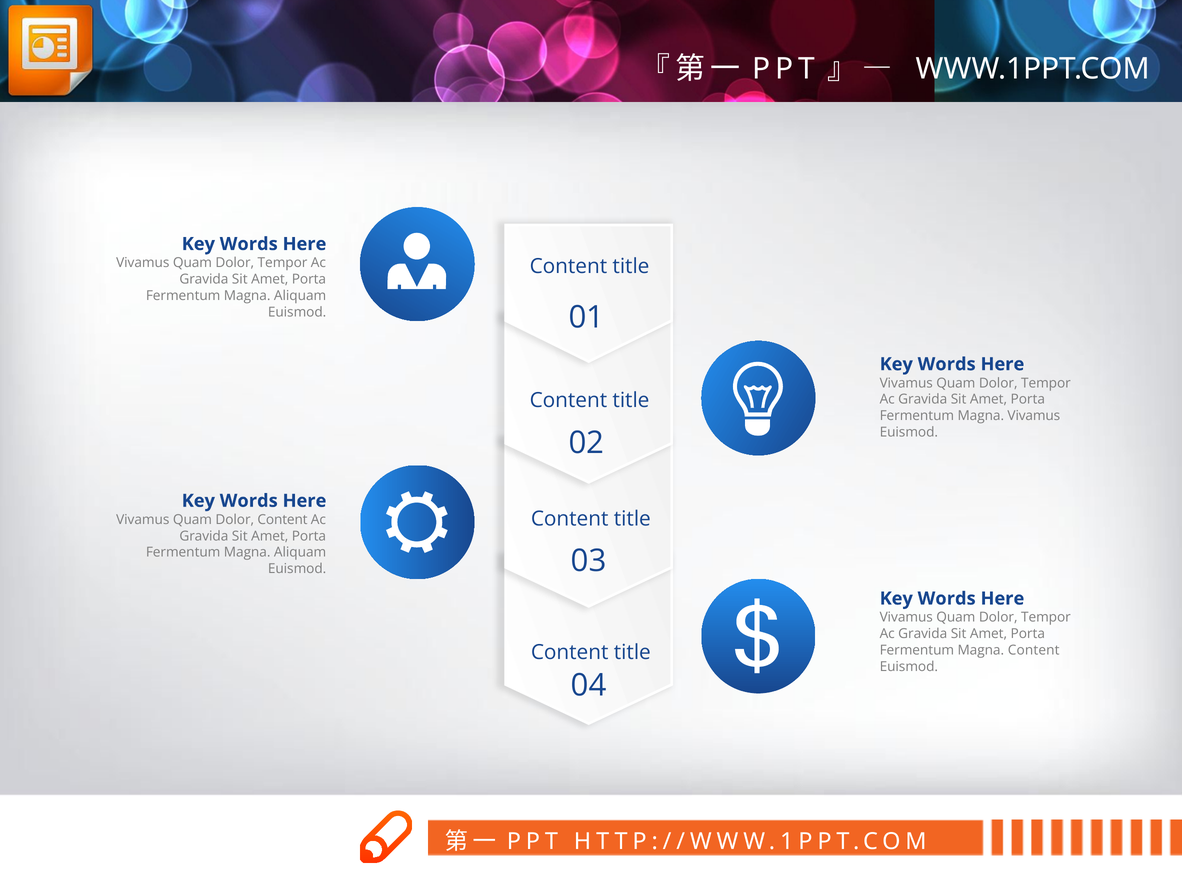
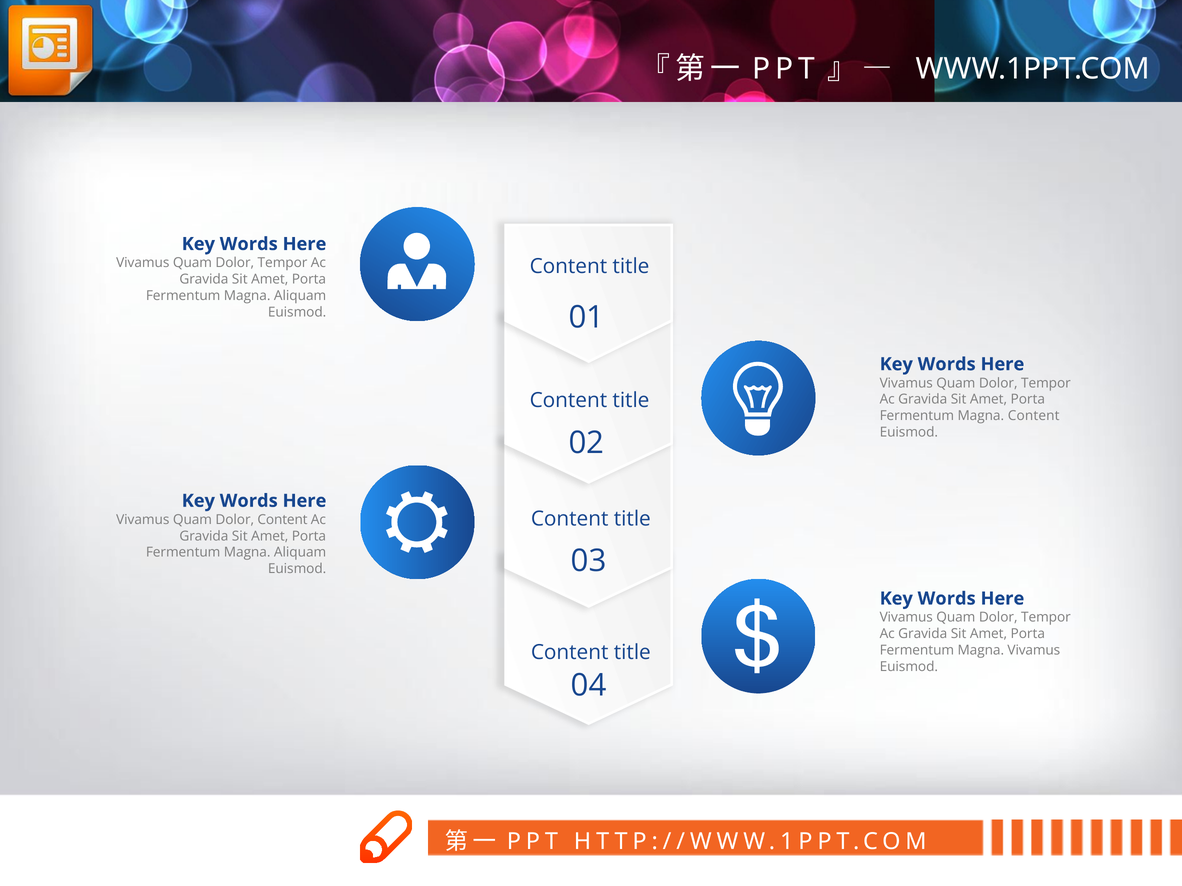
Magna Vivamus: Vivamus -> Content (1034, 416)
Magna Content: Content -> Vivamus (1034, 650)
